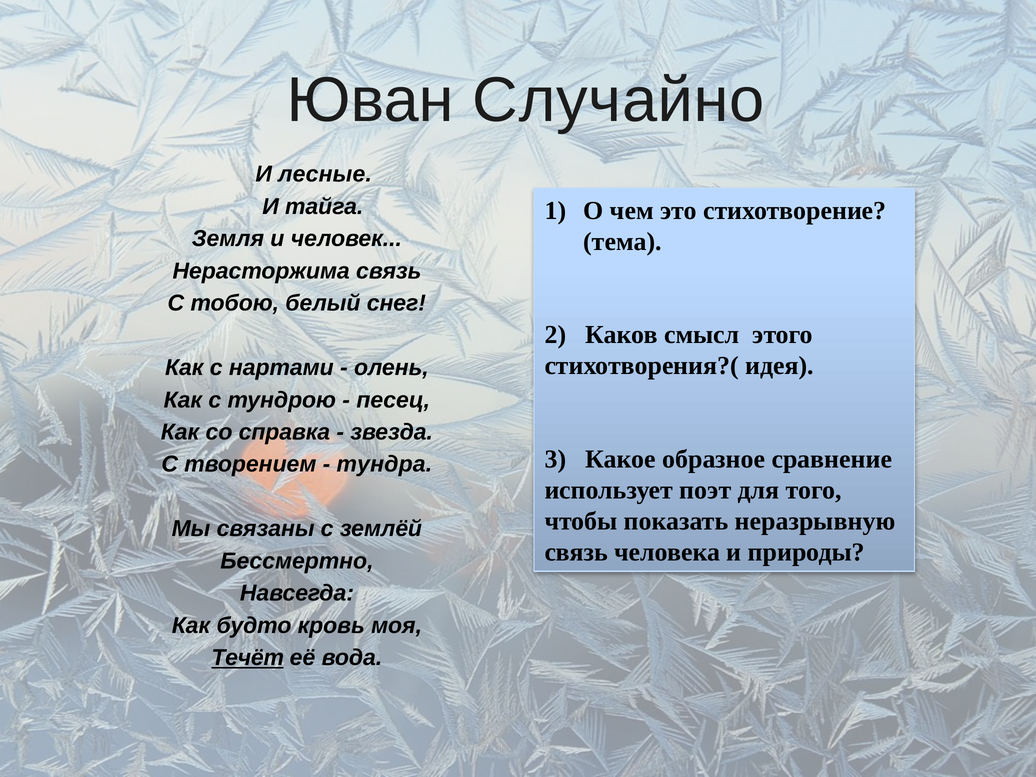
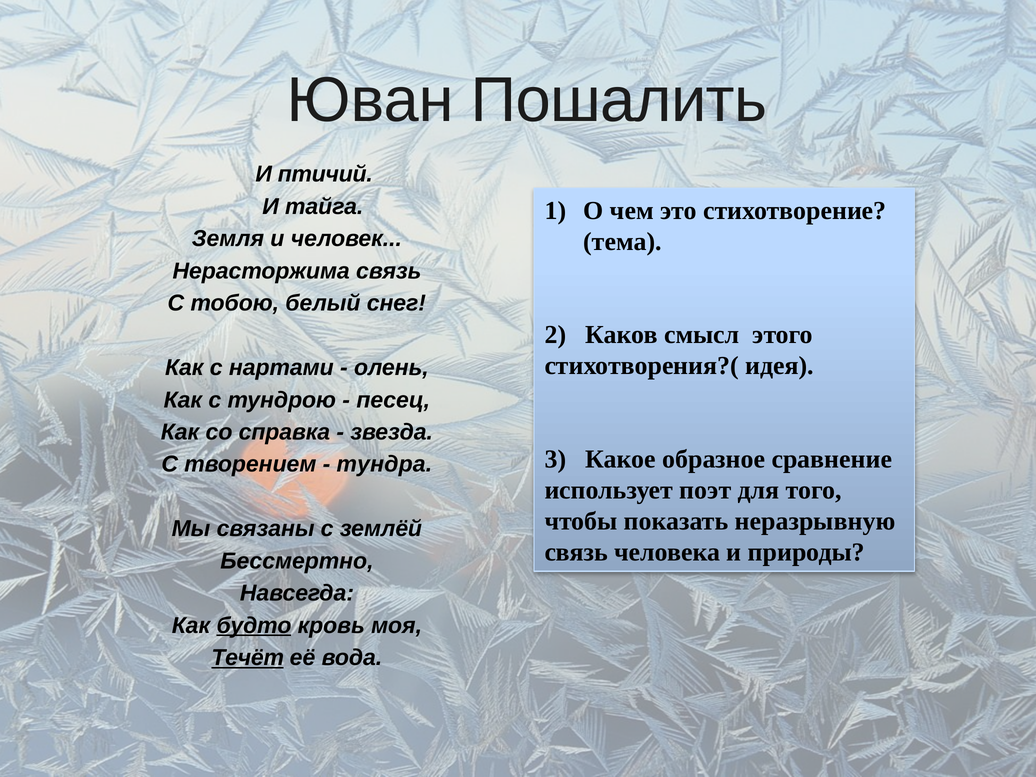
Случайно: Случайно -> Пошалить (619, 100)
лесные: лесные -> птичий (325, 174)
будто underline: none -> present (254, 625)
